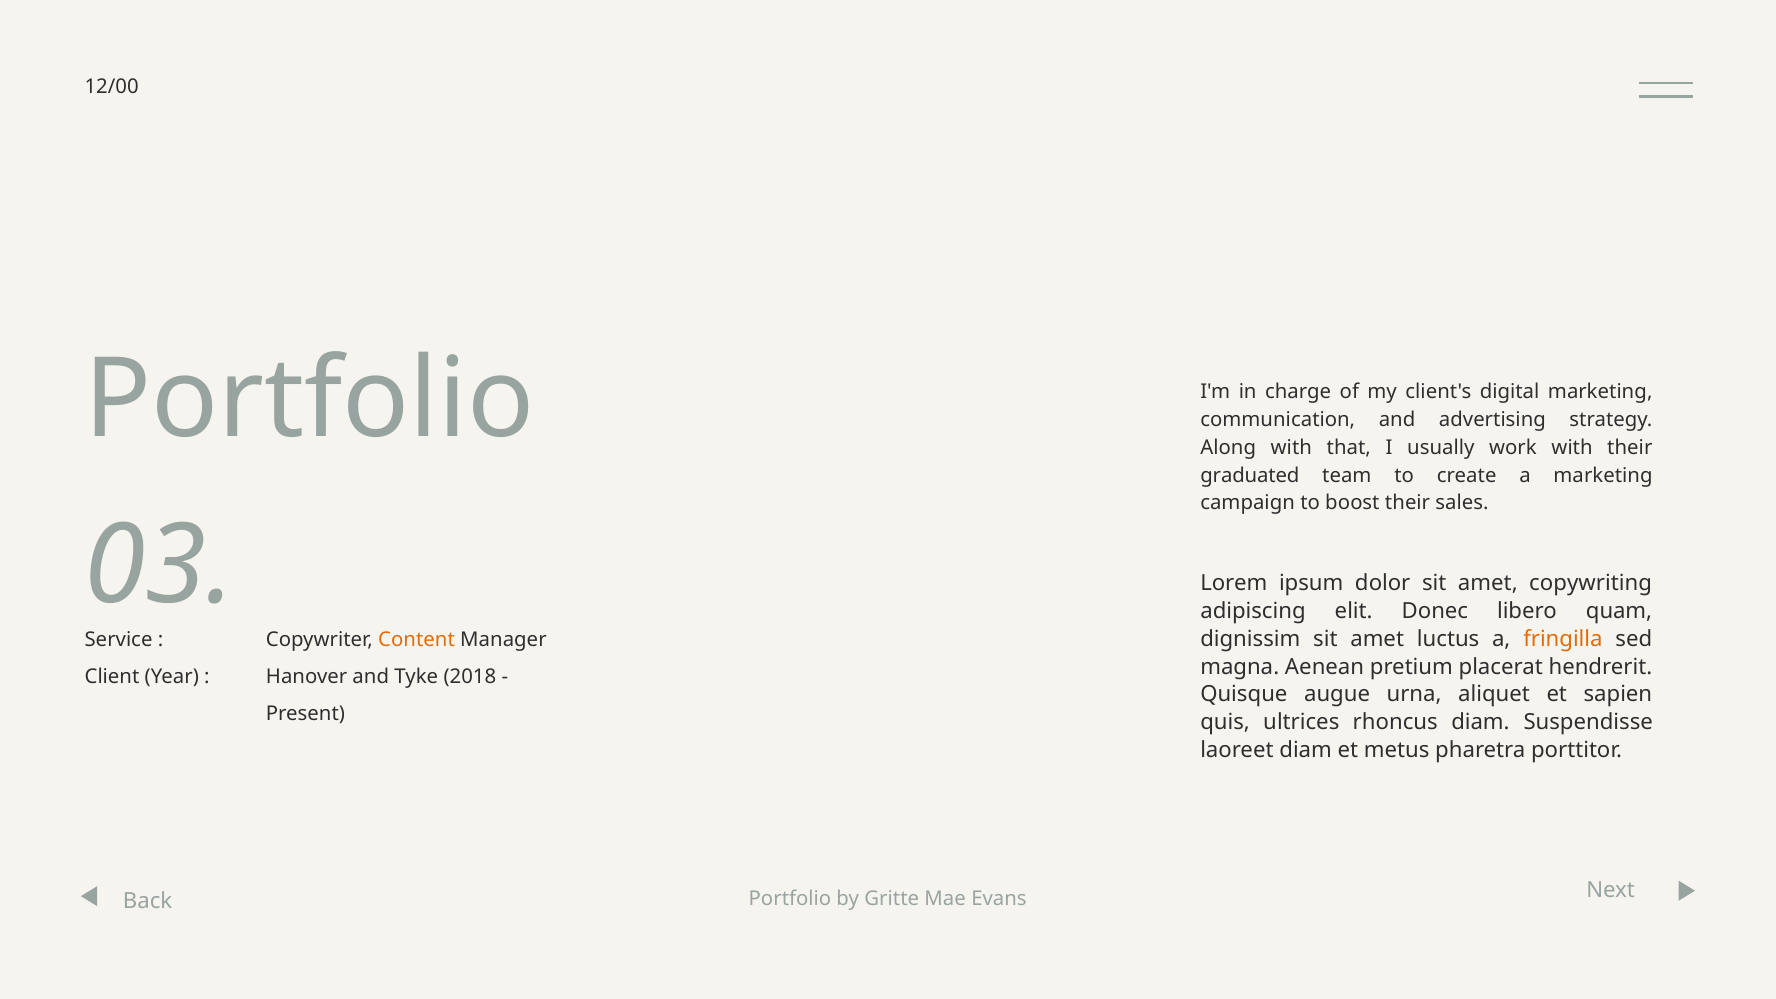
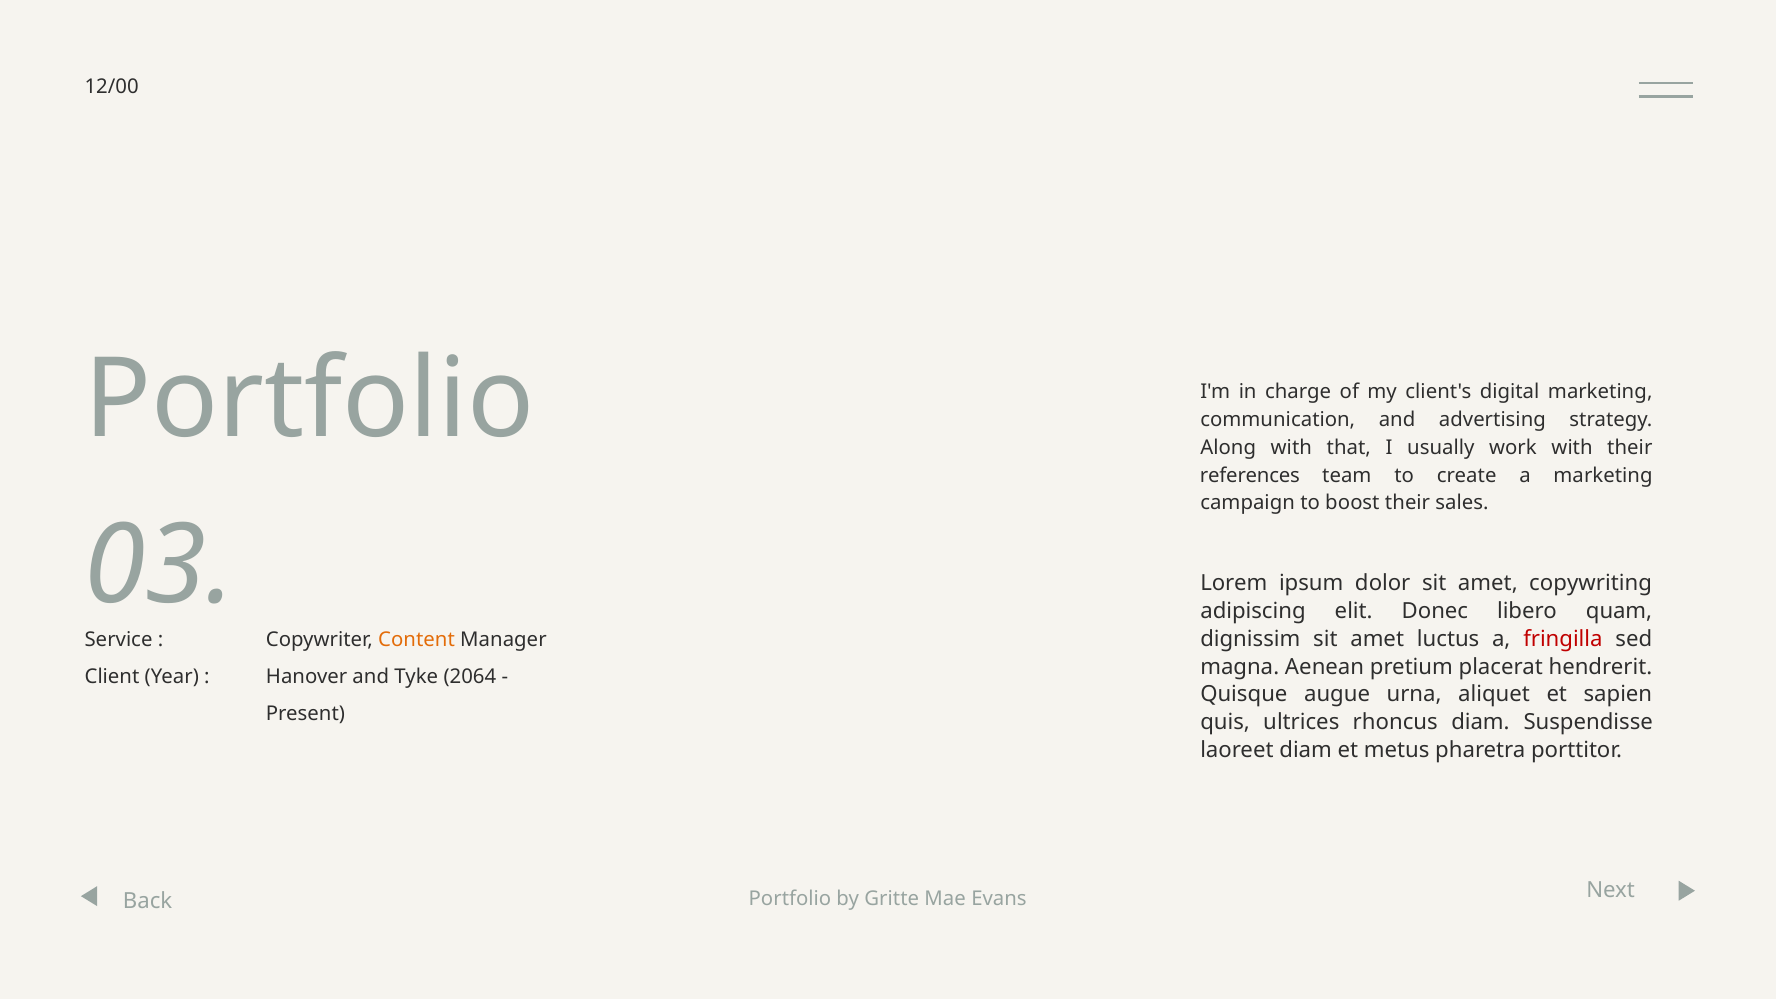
graduated: graduated -> references (1250, 475)
fringilla colour: orange -> red (1563, 639)
2018: 2018 -> 2064 (470, 677)
